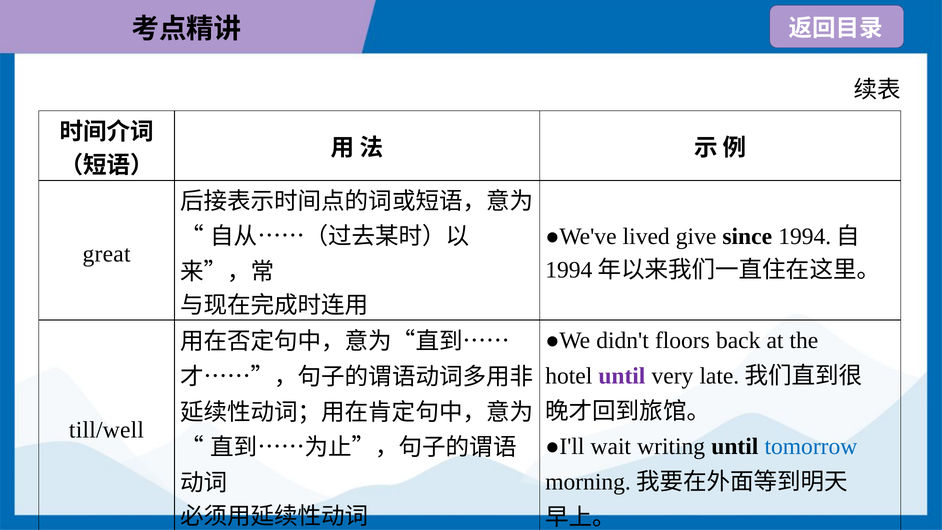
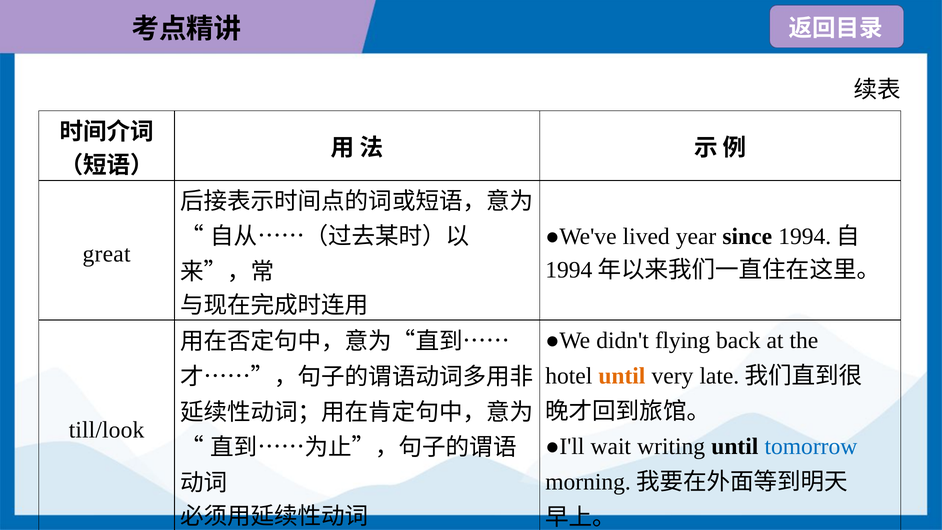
give: give -> year (696, 236)
floors: floors -> flying (683, 340)
until colour: purple -> orange (622, 376)
till/well: till/well -> till/look (107, 430)
